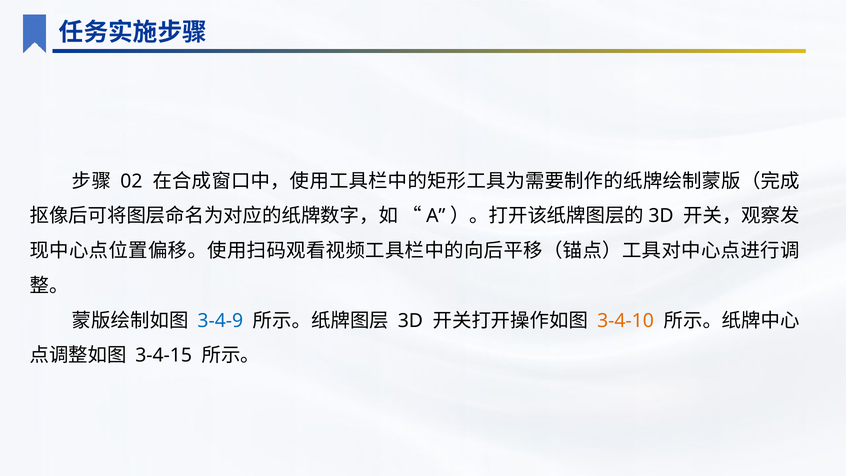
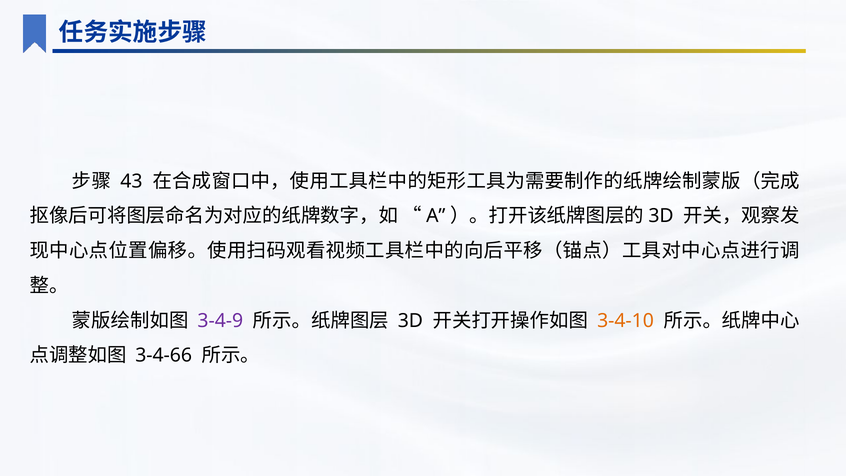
02: 02 -> 43 (131, 181)
3-4-9 colour: blue -> purple (220, 321)
3-4-15: 3-4-15 -> 3-4-66 (164, 355)
